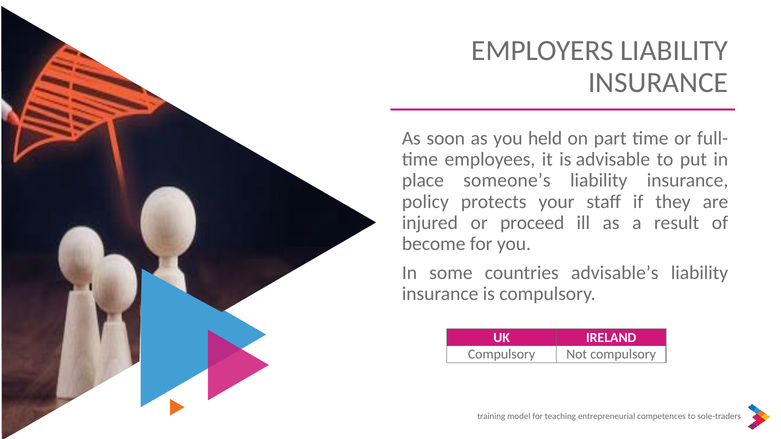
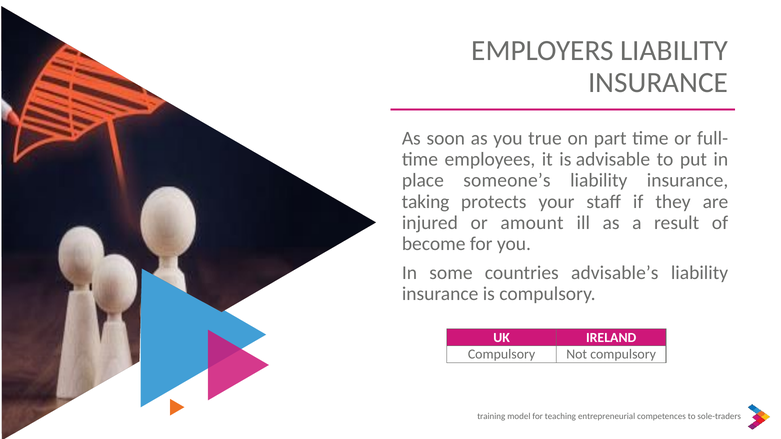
held: held -> true (545, 138)
policy: policy -> taking (426, 202)
proceed: proceed -> amount (532, 223)
